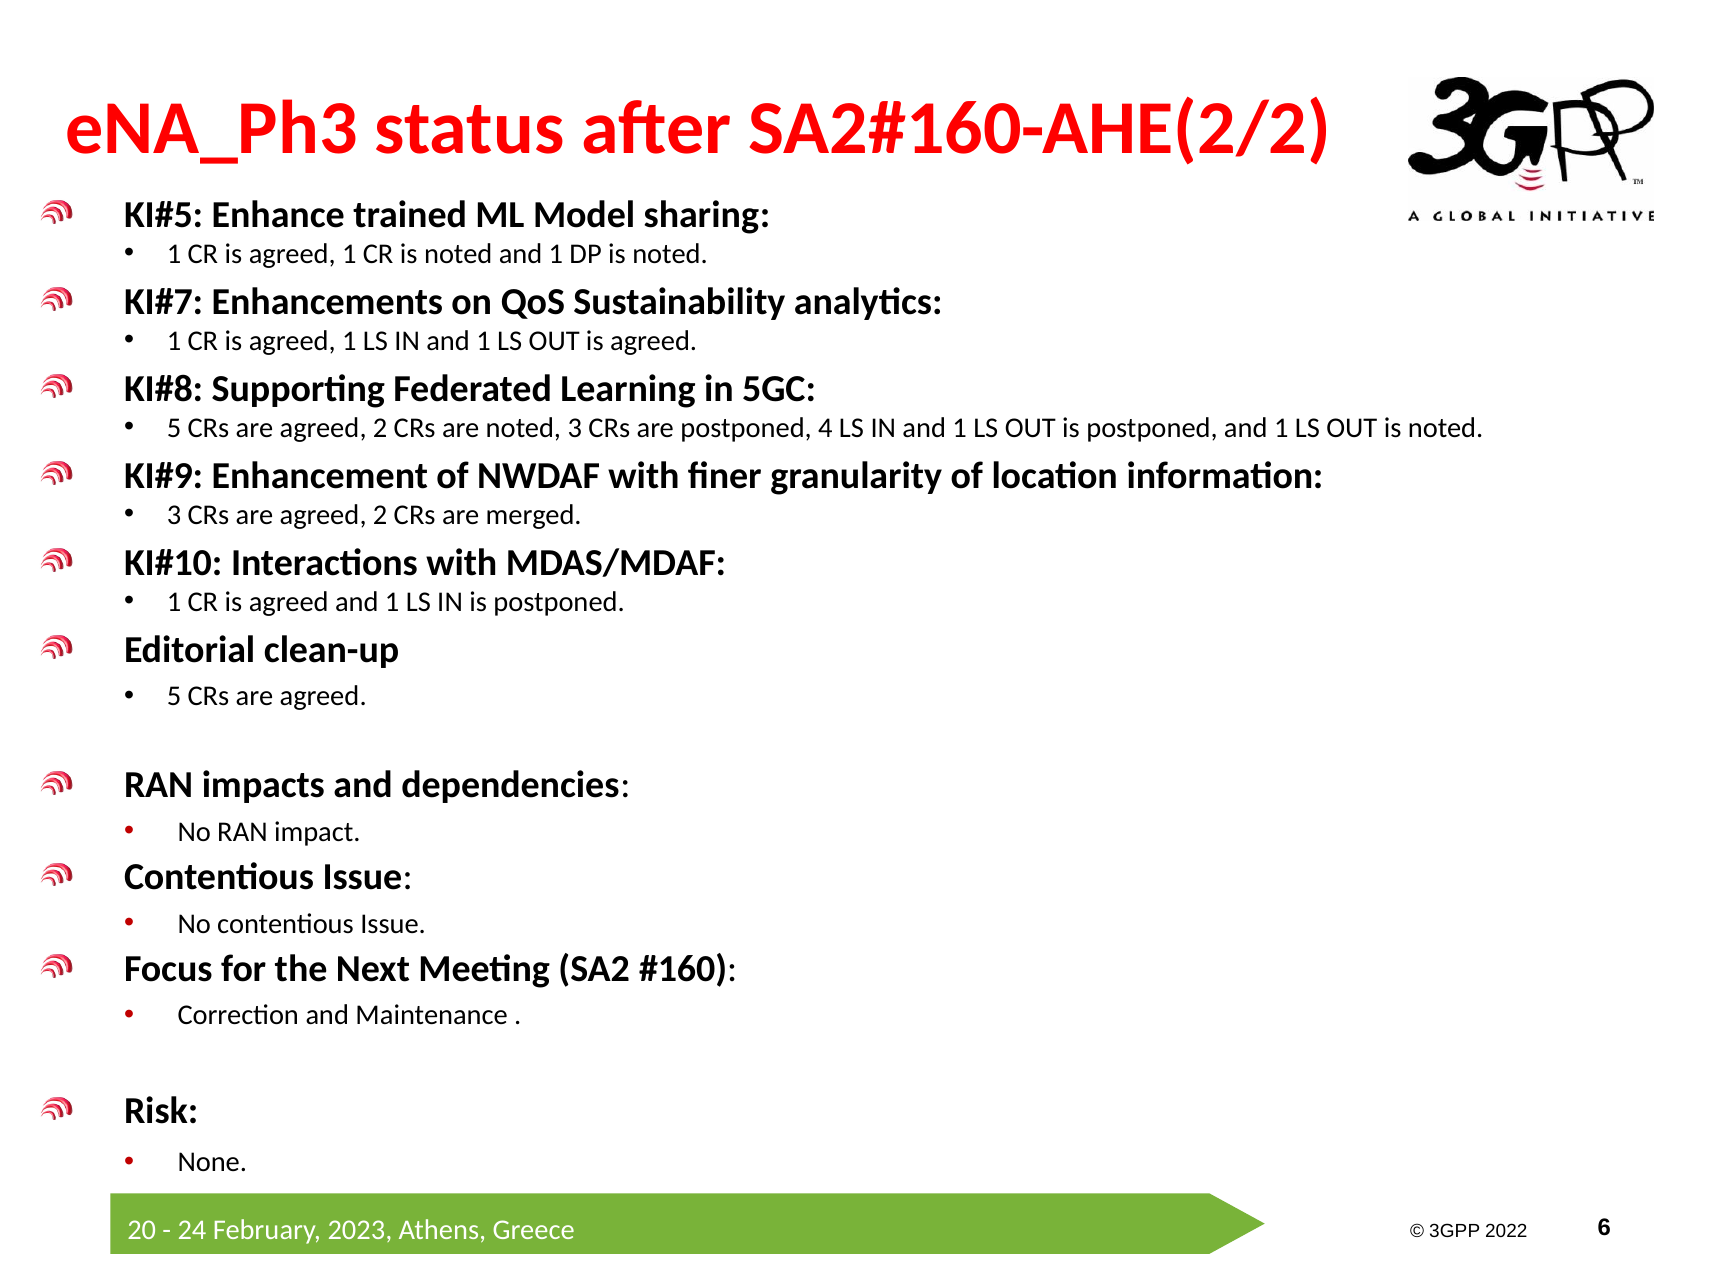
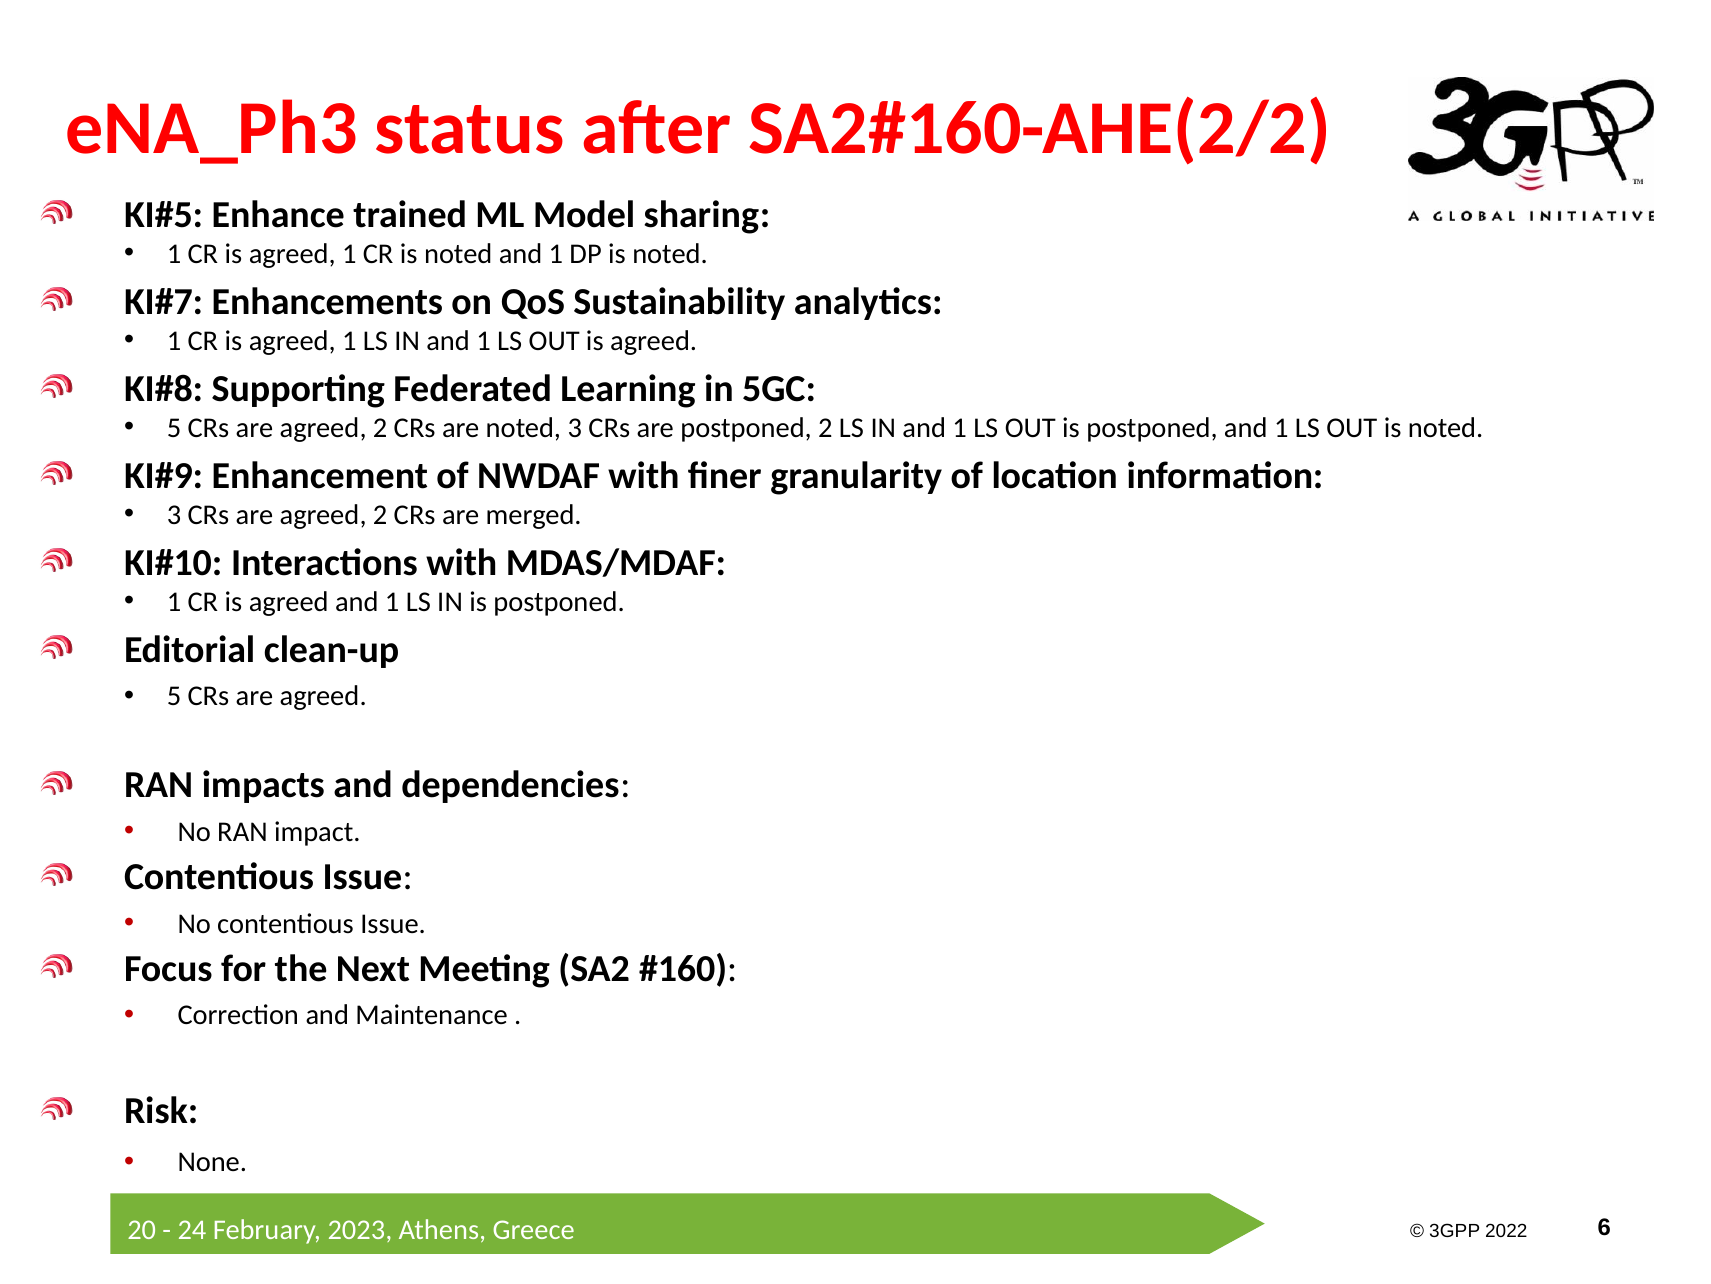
postponed 4: 4 -> 2 (825, 428)
